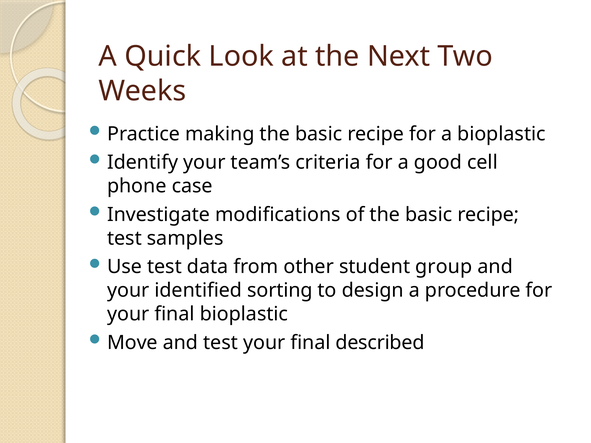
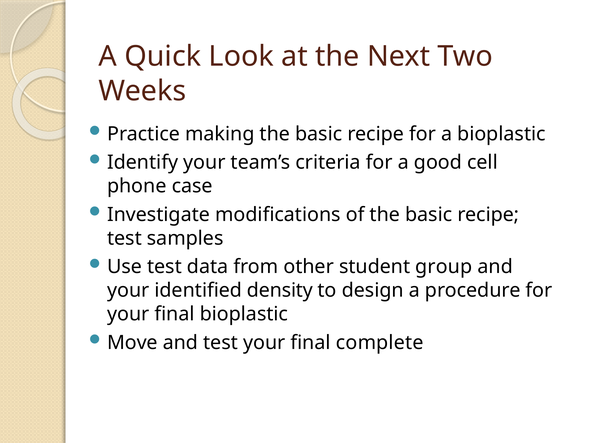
sorting: sorting -> density (280, 291)
described: described -> complete (380, 343)
